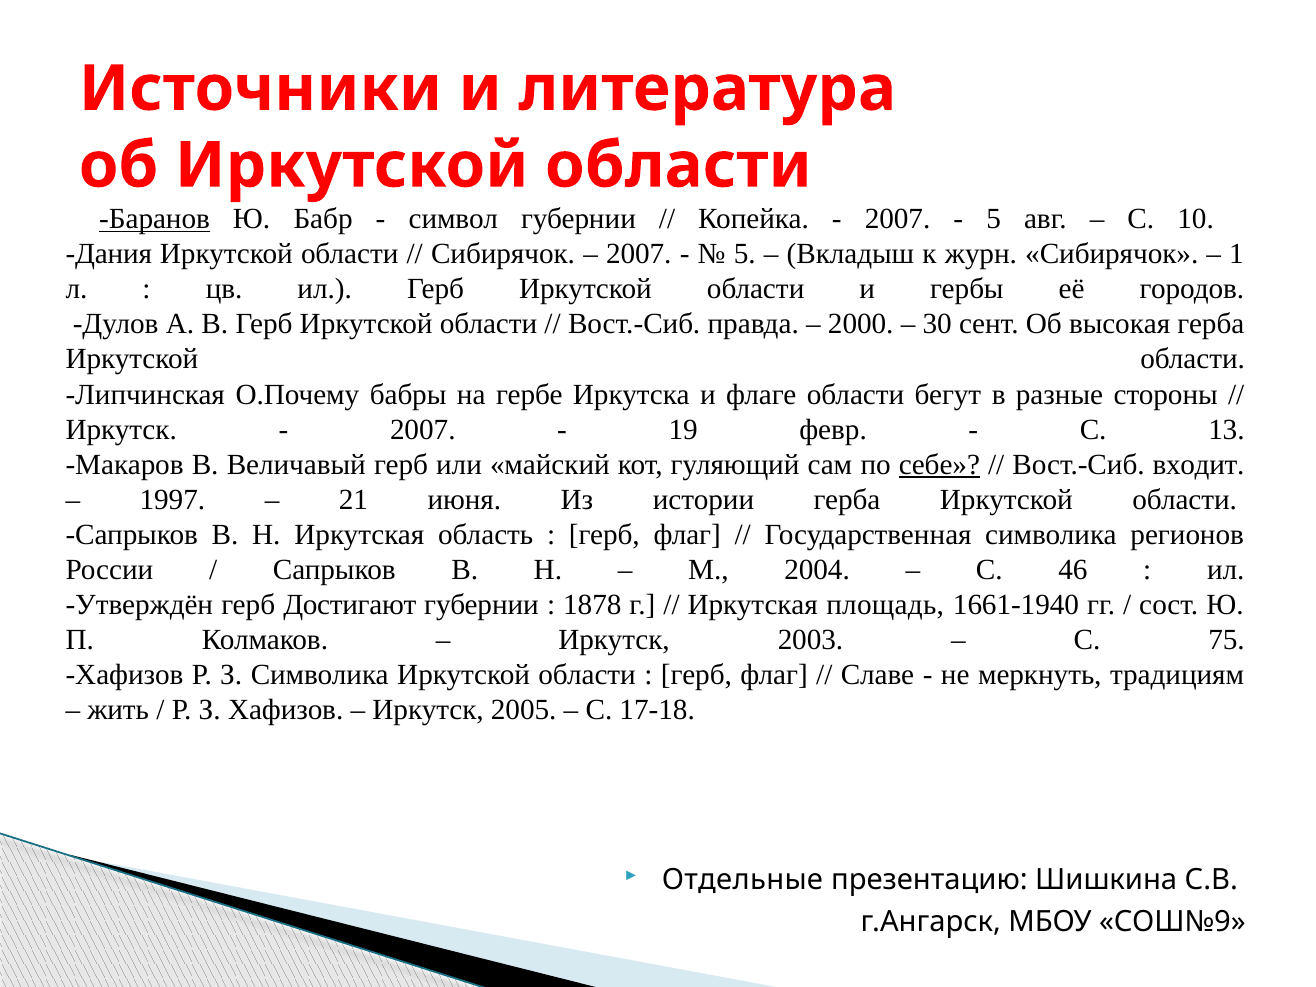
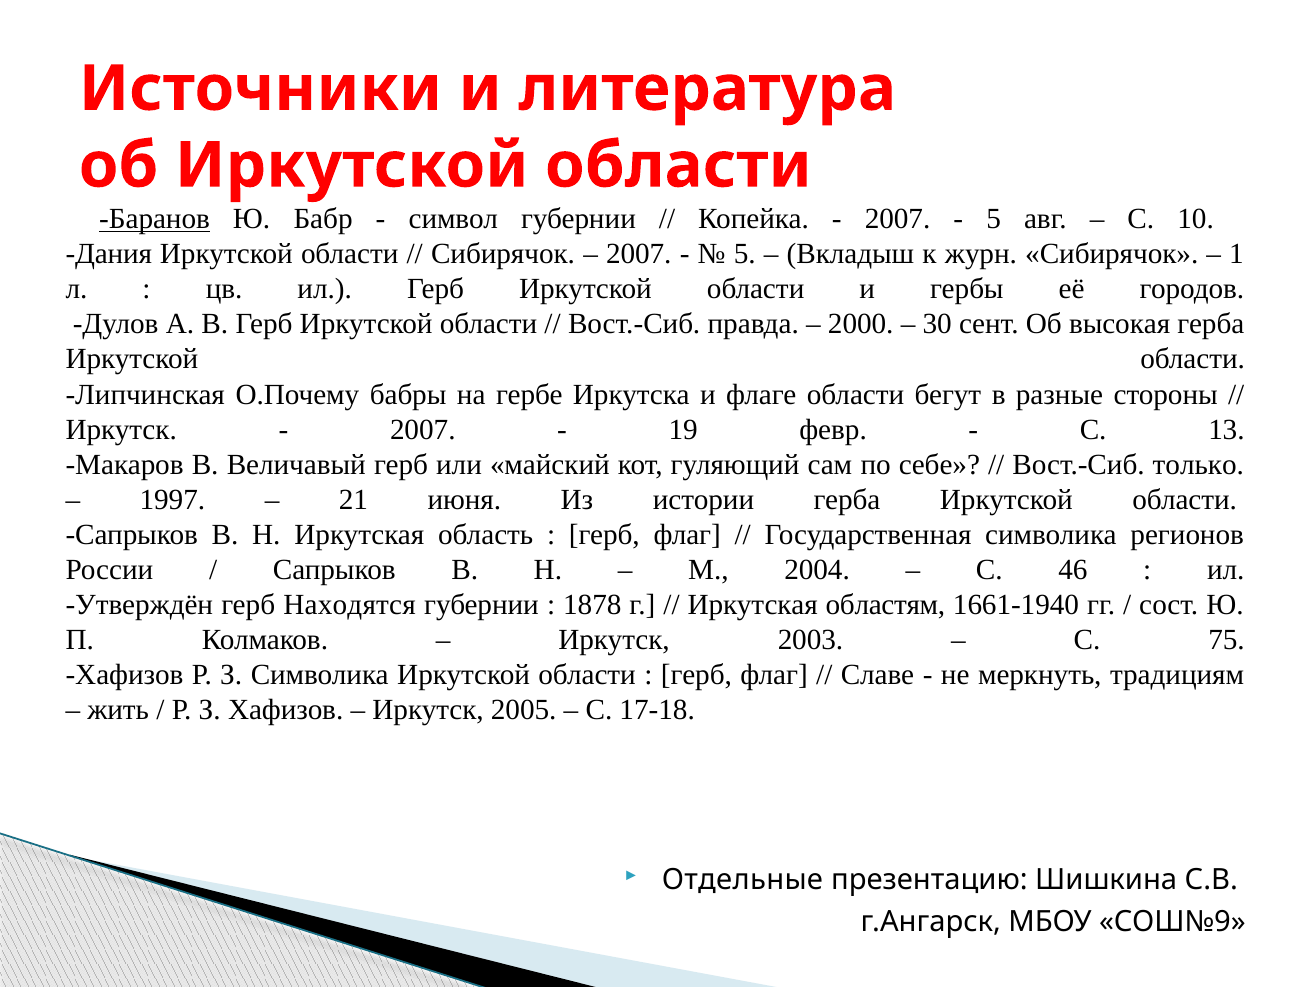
себе underline: present -> none (939, 465)
входит: входит -> только (1198, 465)
Достигают: Достигают -> Находятся (350, 605)
площадь: площадь -> областям (885, 605)
